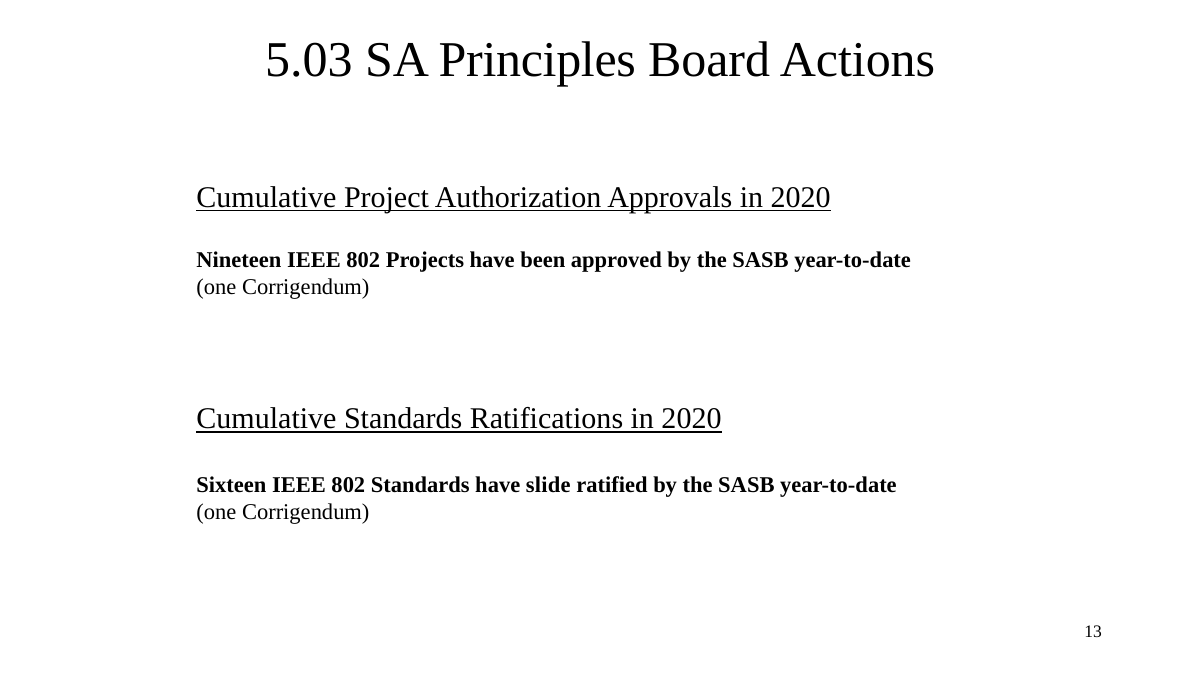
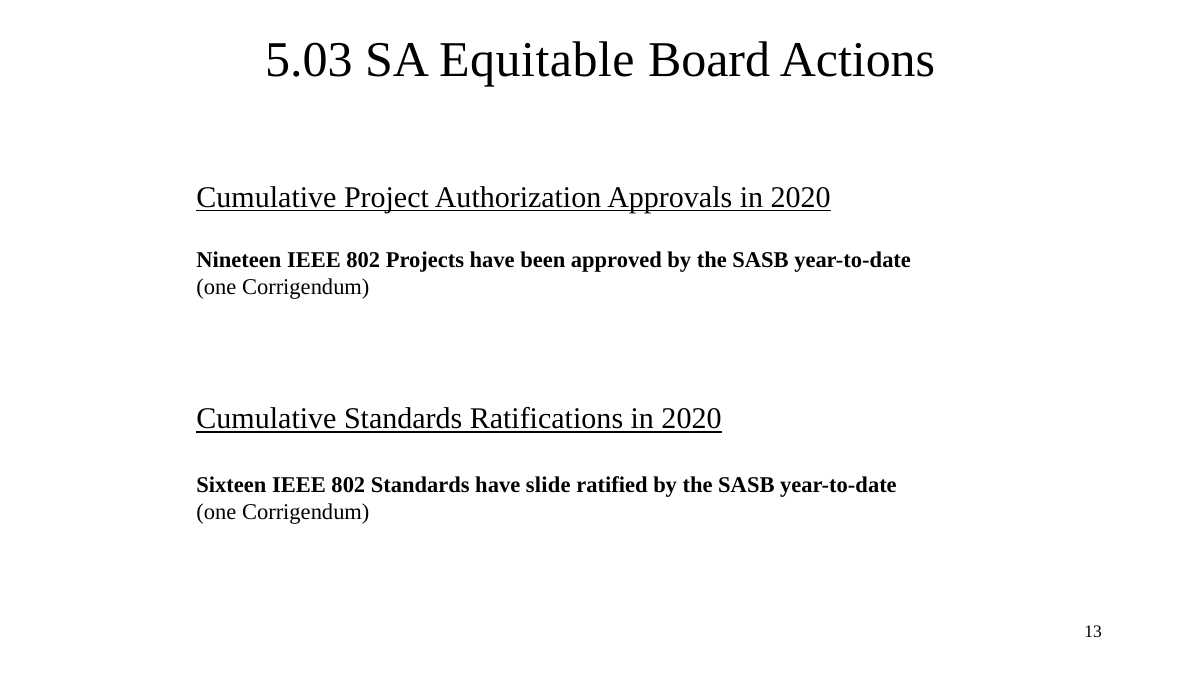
Principles: Principles -> Equitable (537, 60)
